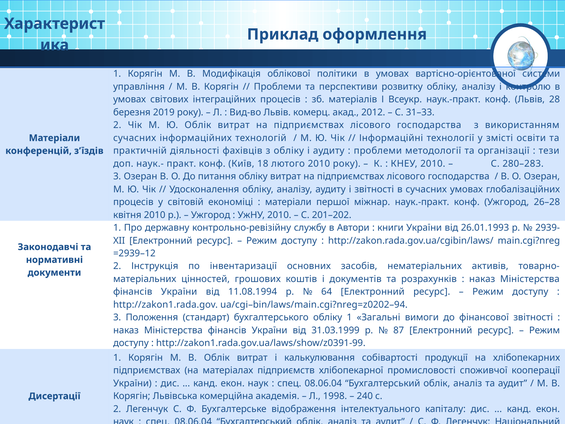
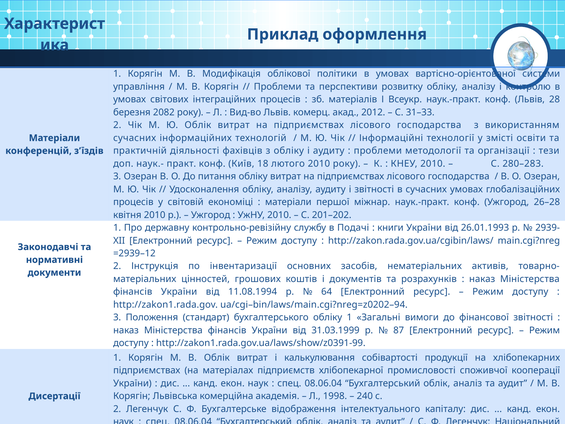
2019: 2019 -> 2082 (164, 112)
Автори: Автори -> Подачі (353, 228)
